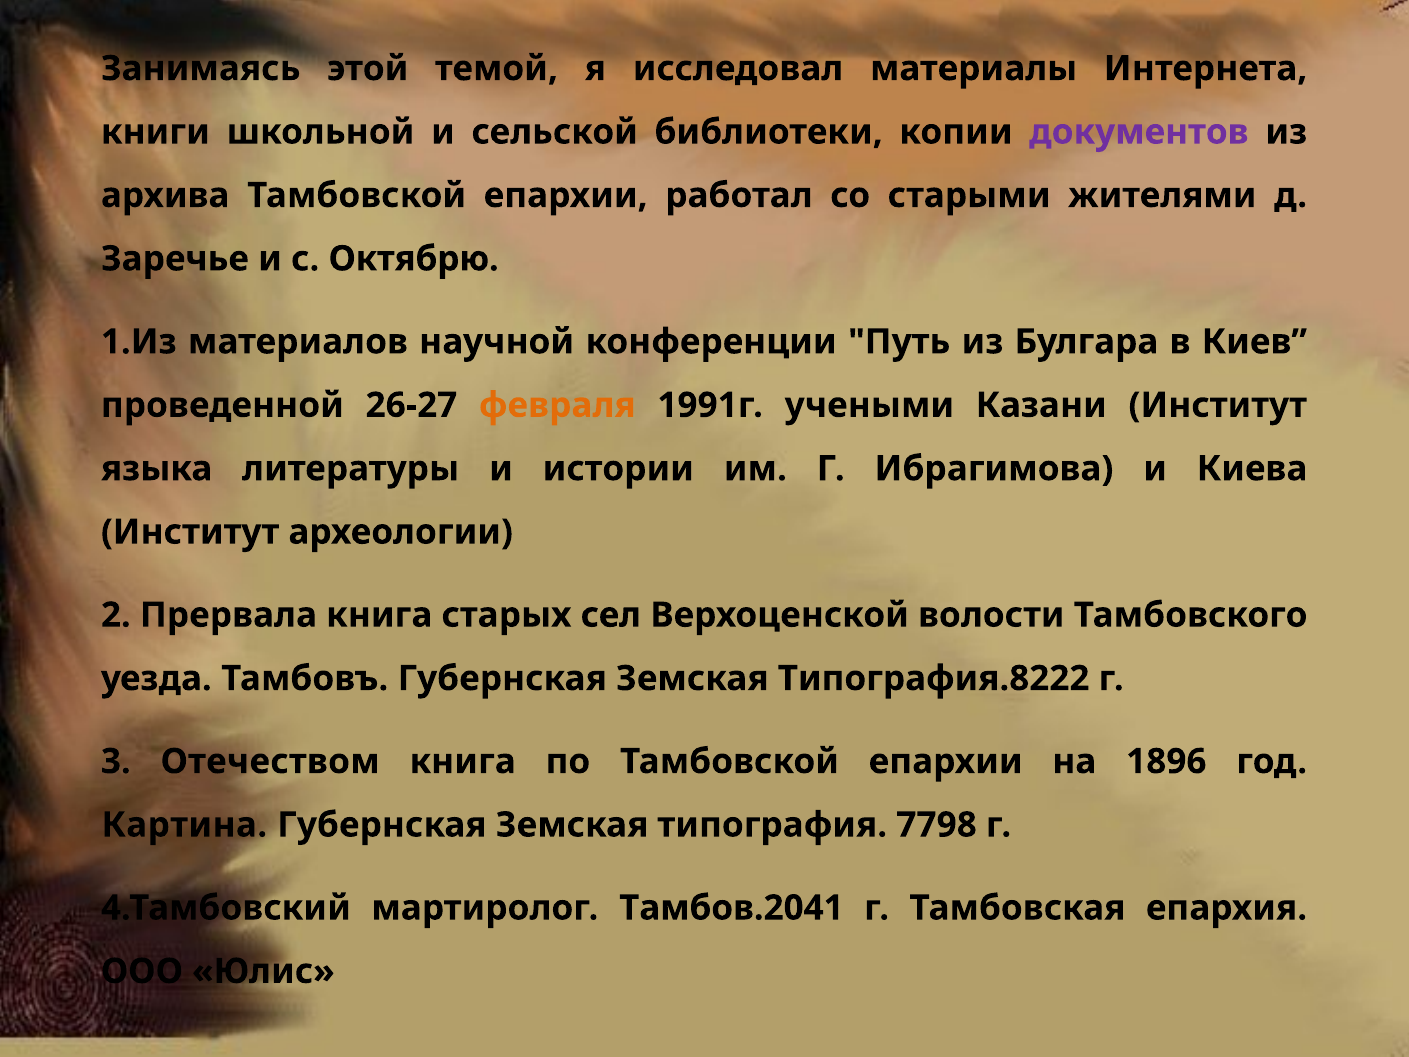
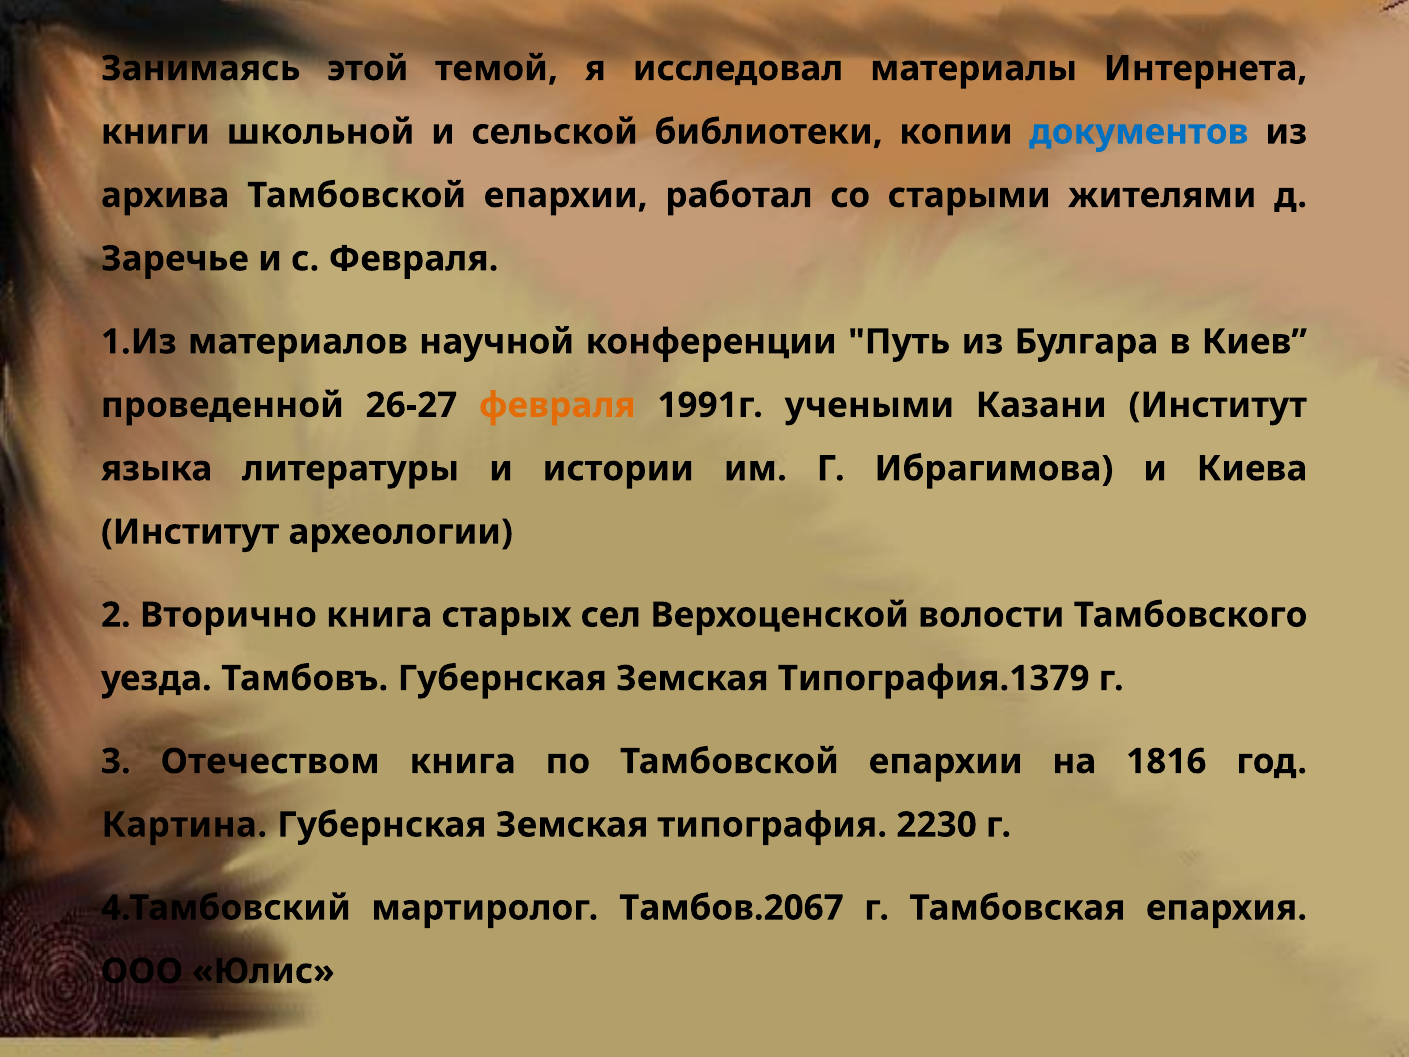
документов colour: purple -> blue (1139, 132)
с Октябрю: Октябрю -> Февраля (413, 259)
Прервала: Прервала -> Вторично (228, 615)
Типография.8222: Типография.8222 -> Типография.1379 (934, 678)
1896: 1896 -> 1816 (1166, 761)
7798: 7798 -> 2230 (937, 825)
Тамбов.2041: Тамбов.2041 -> Тамбов.2067 (731, 908)
